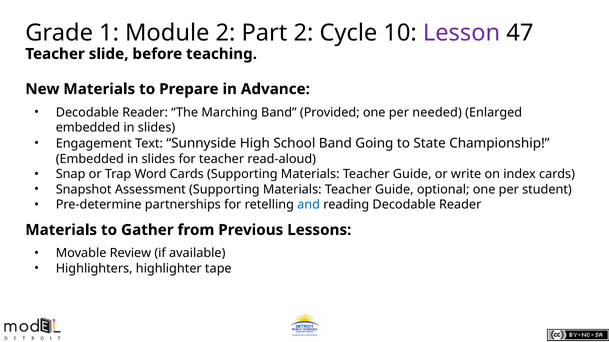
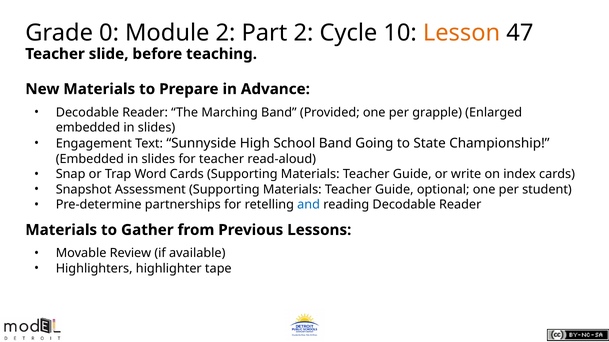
1: 1 -> 0 (109, 33)
Lesson colour: purple -> orange (462, 33)
needed: needed -> grapple (437, 113)
